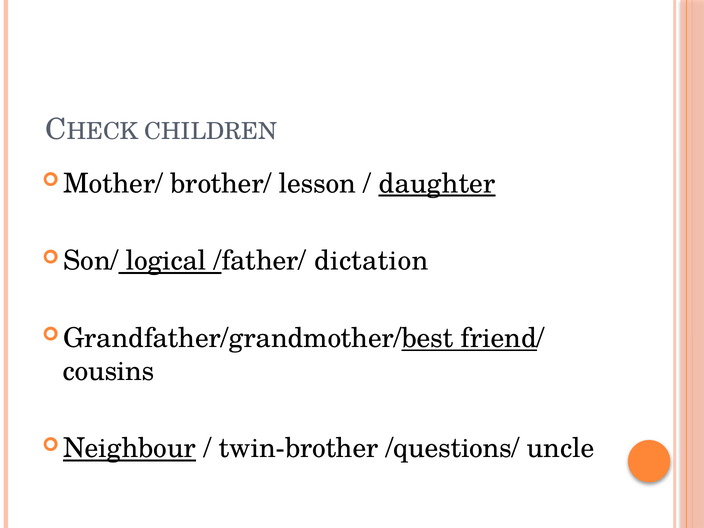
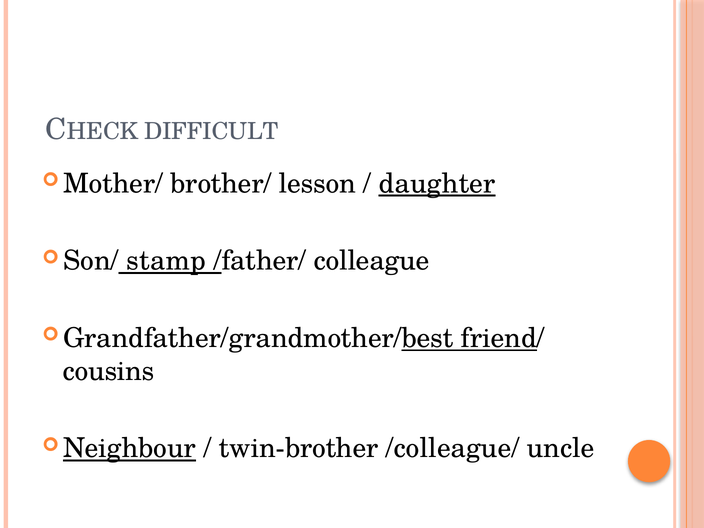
CHILDREN: CHILDREN -> DIFFICULT (211, 131)
logical: logical -> stamp (166, 261)
dictation: dictation -> colleague (371, 261)
/questions/: /questions/ -> /colleague/ (453, 448)
